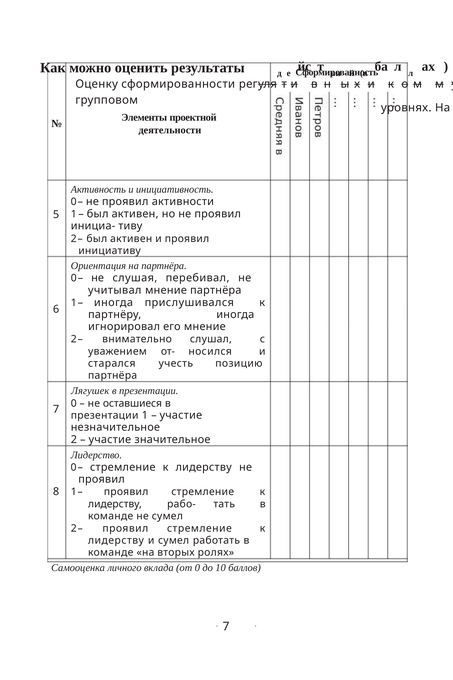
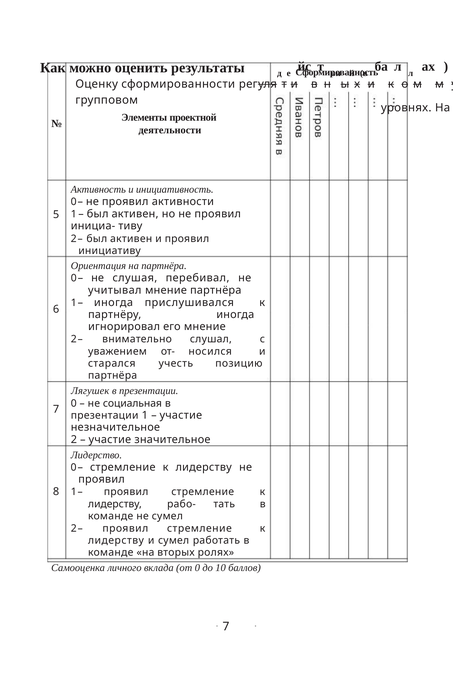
оставшиеся: оставшиеся -> социальная (132, 404)
